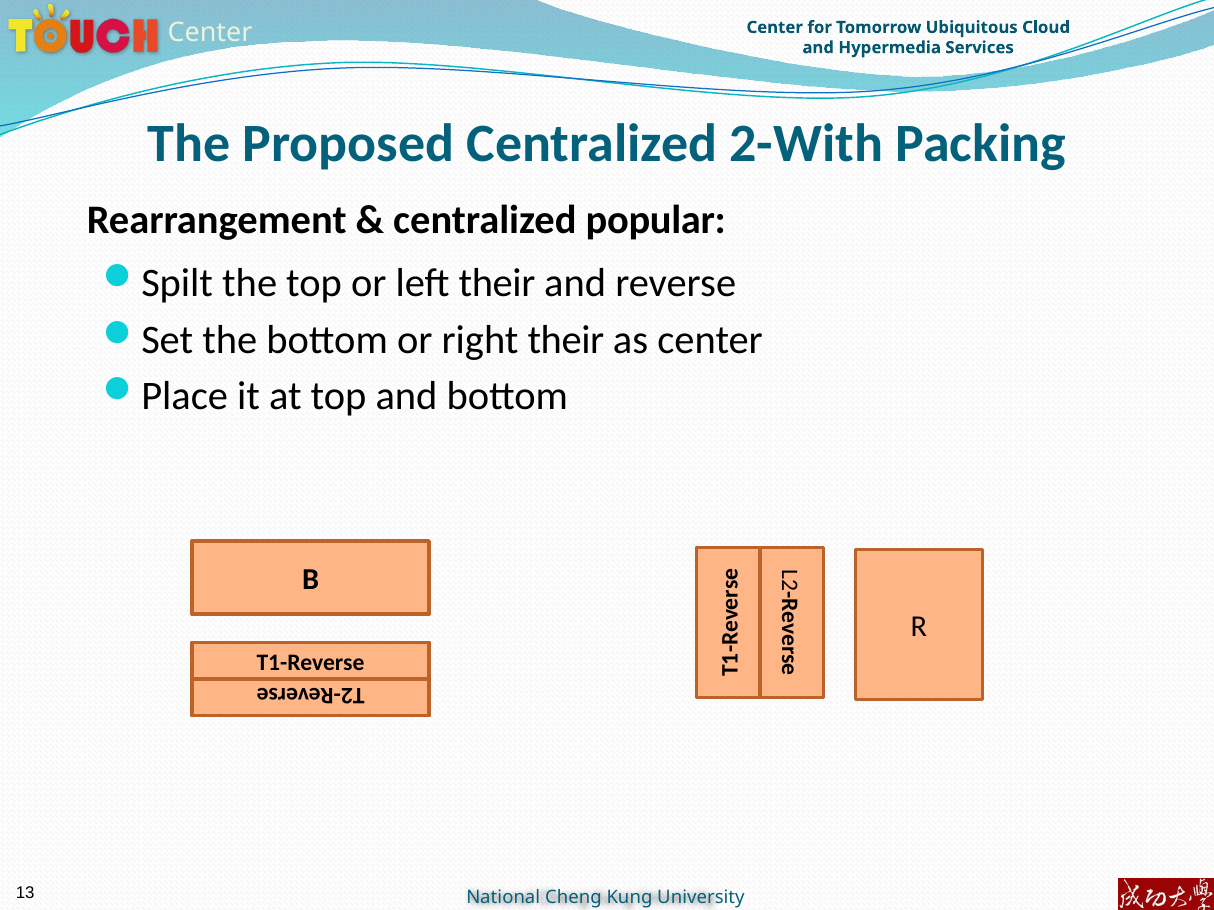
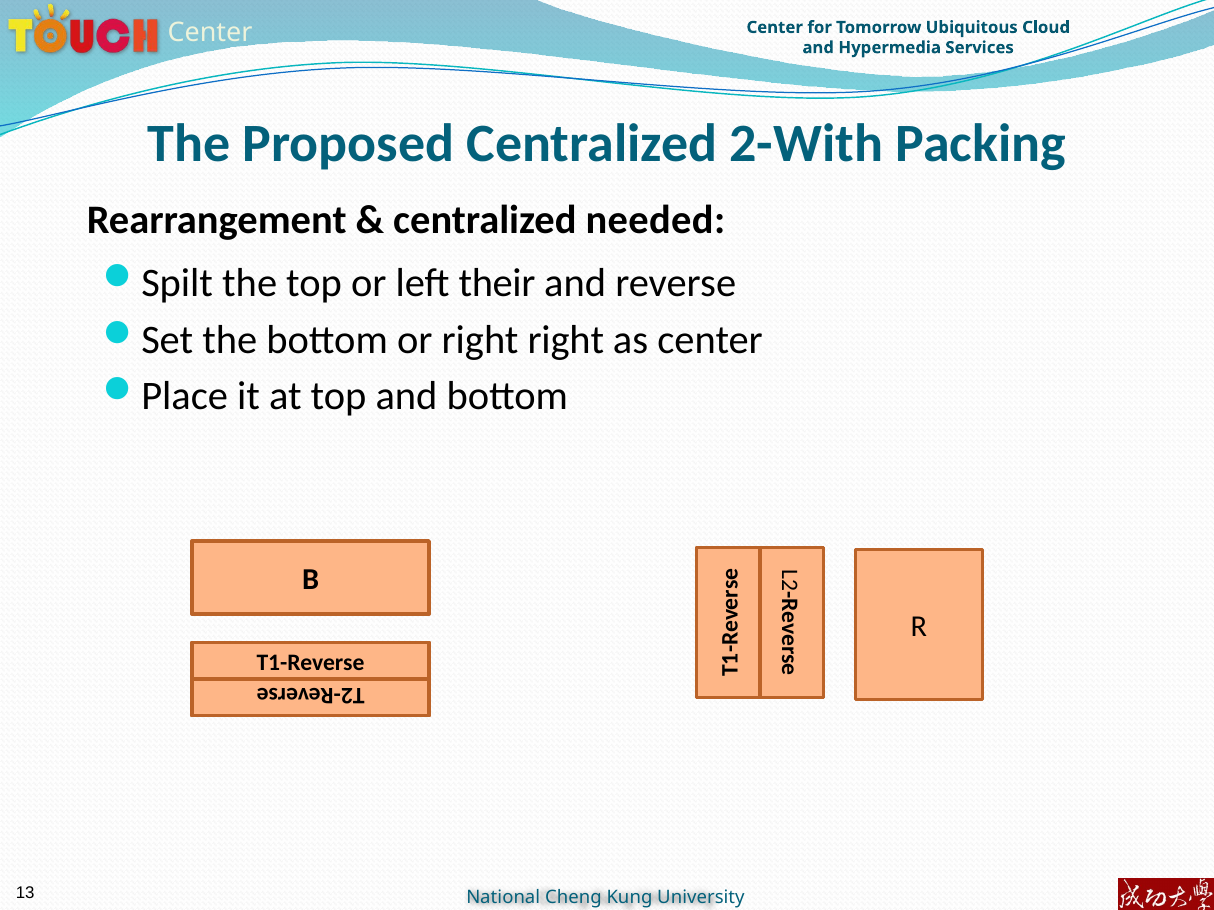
popular: popular -> needed (655, 221)
right their: their -> right (566, 340)
